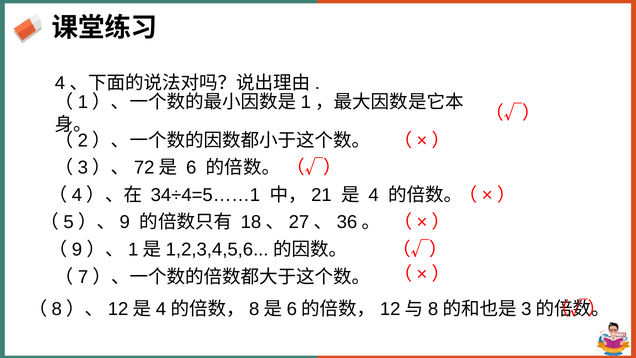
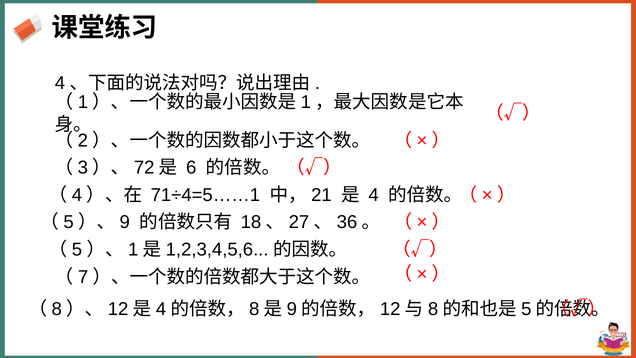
34÷4=5……1: 34÷4=5……1 -> 71÷4=5……1 (205, 195)
9: 9 -> 5 (77, 249)
6: 6 -> 9 (292, 309)
3: 3 -> 5 (526, 309)
